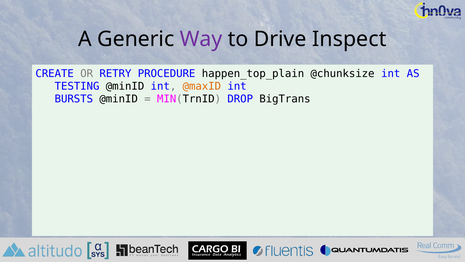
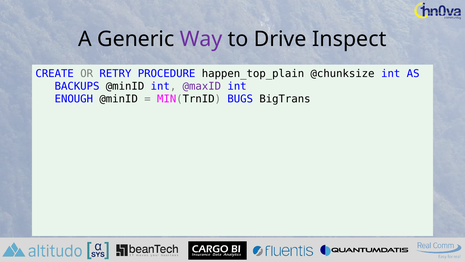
TESTING: TESTING -> BACKUPS (77, 86)
@maxID colour: orange -> purple (202, 86)
BURSTS: BURSTS -> ENOUGH (74, 99)
DROP: DROP -> BUGS (240, 99)
